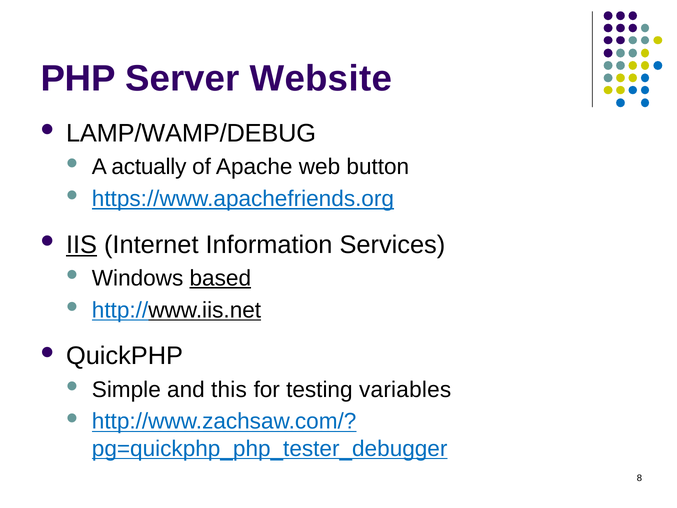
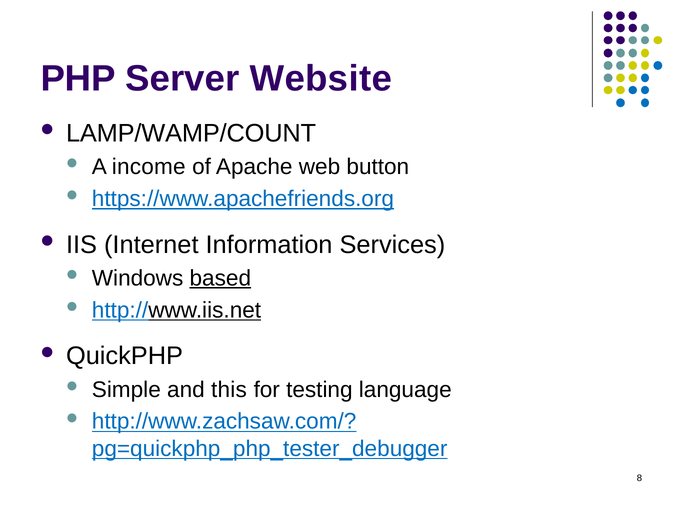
LAMP/WAMP/DEBUG: LAMP/WAMP/DEBUG -> LAMP/WAMP/COUNT (191, 133)
actually: actually -> income (149, 167)
IIS underline: present -> none (82, 245)
variables: variables -> language (405, 389)
